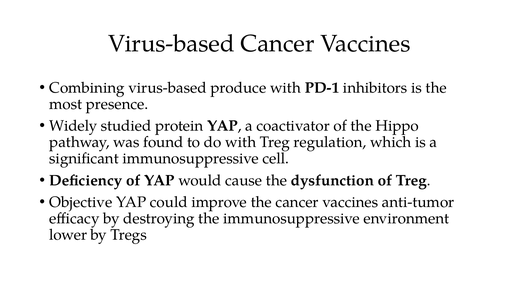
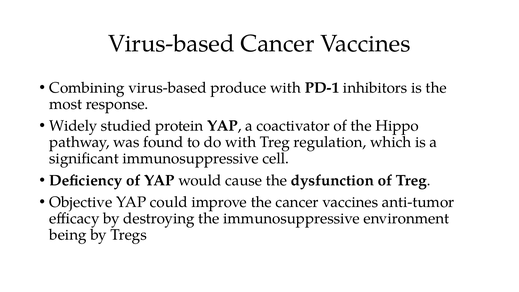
presence: presence -> response (117, 104)
lower: lower -> being (68, 235)
